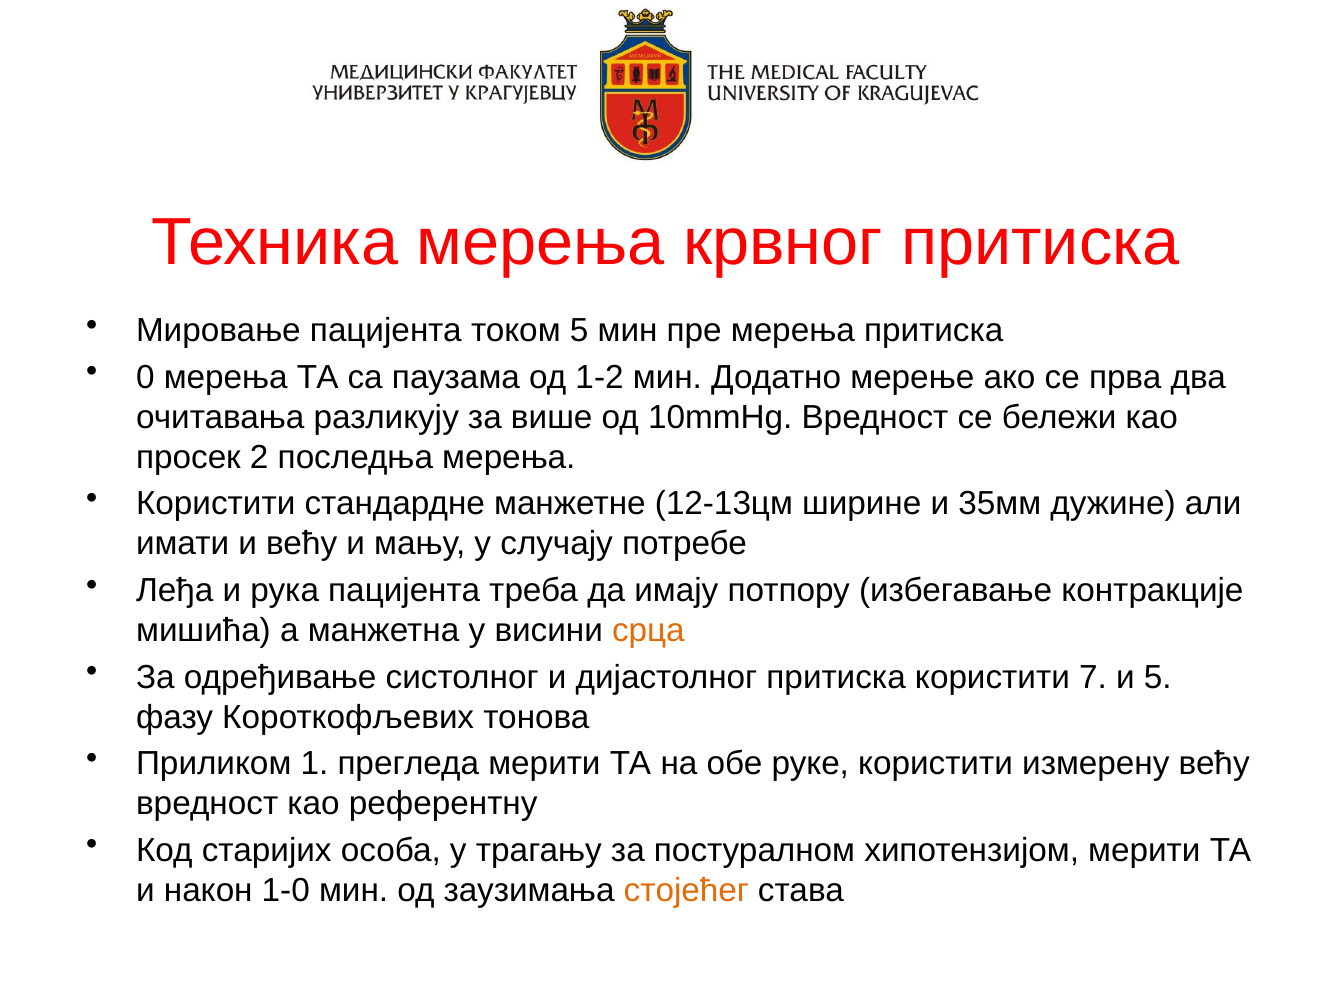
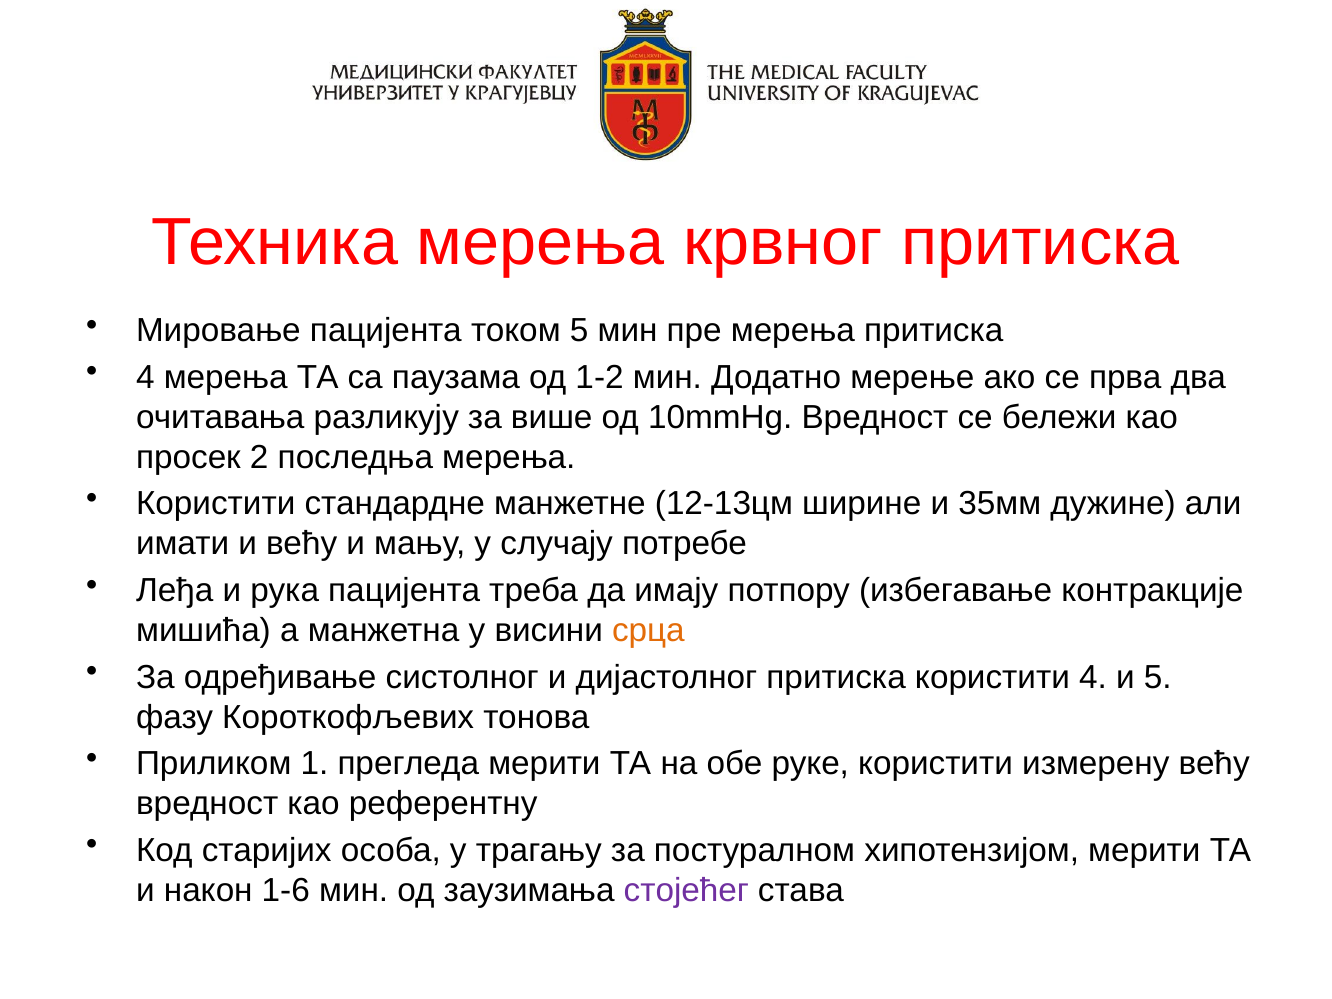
0: 0 -> 4 (145, 377)
користити 7: 7 -> 4 (1093, 677)
1-0: 1-0 -> 1-6 (286, 890)
стојећег colour: orange -> purple (686, 890)
